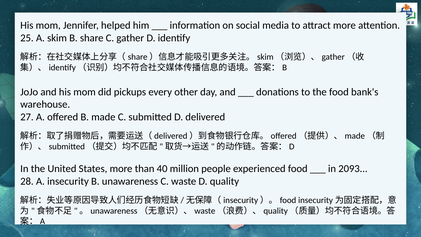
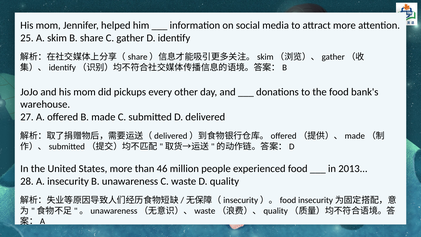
40: 40 -> 46 (162, 169)
2093: 2093 -> 2013 (353, 169)
